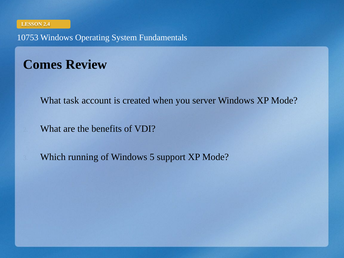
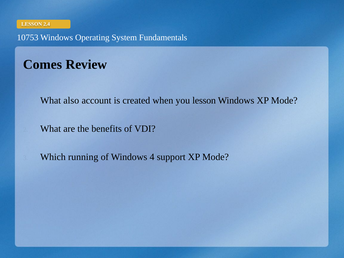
task: task -> also (71, 100)
you server: server -> lesson (204, 100)
5: 5 -> 4 (152, 157)
